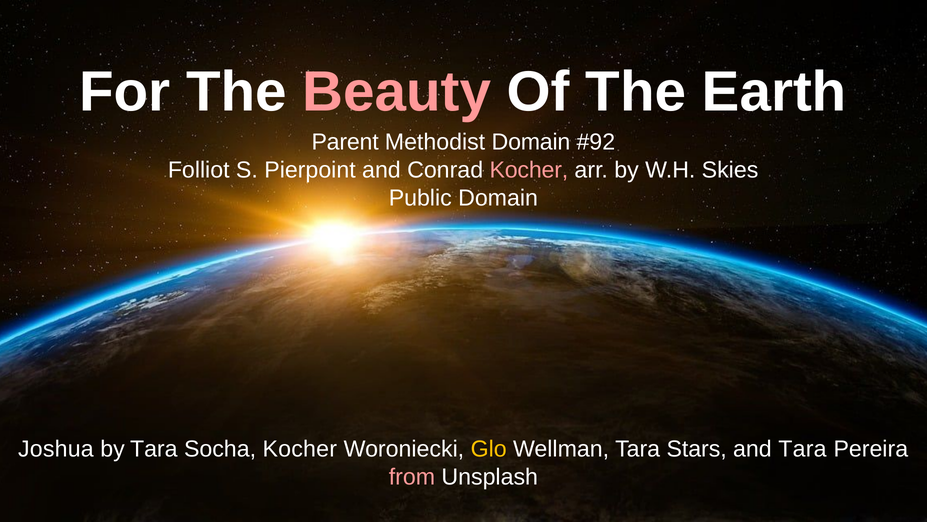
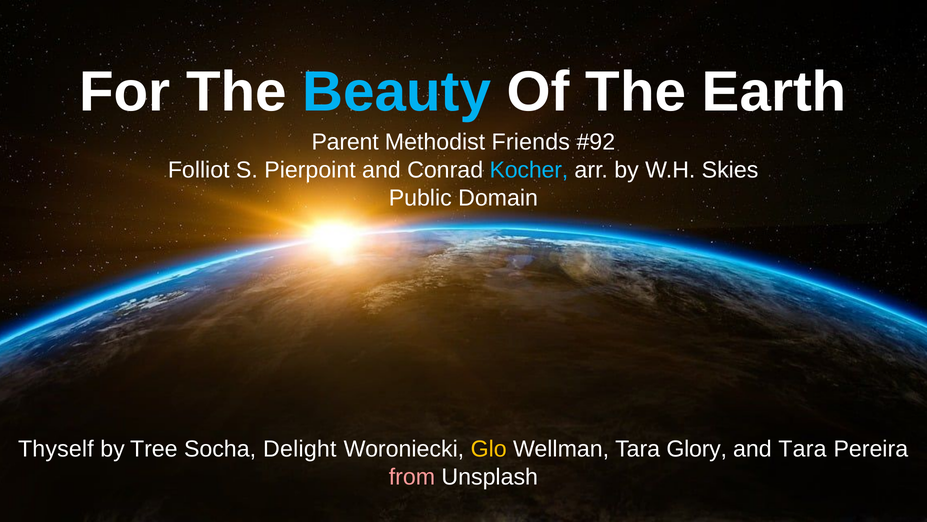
Beauty colour: pink -> light blue (397, 92)
Methodist Domain: Domain -> Friends (531, 142)
Kocher colour: pink -> light blue (529, 170)
Joshua: Joshua -> Thyself (56, 449)
by Tara: Tara -> Tree (154, 449)
Socha Kocher: Kocher -> Delight (300, 449)
Stars: Stars -> Glory (697, 449)
